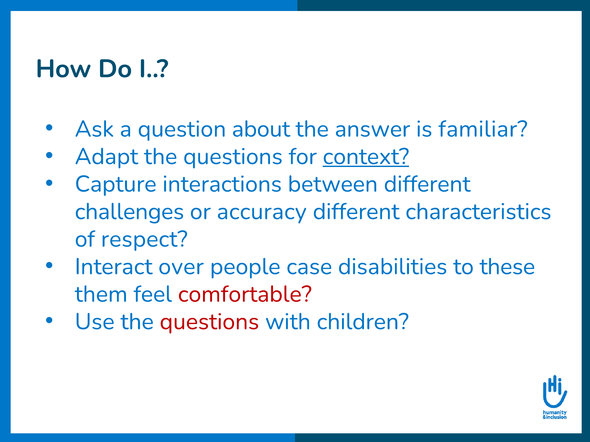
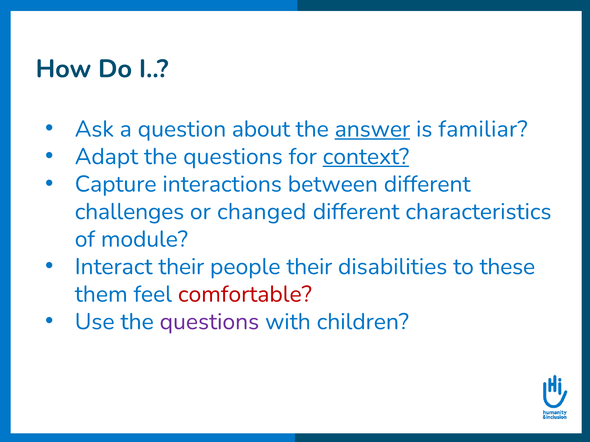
answer underline: none -> present (372, 129)
accuracy: accuracy -> changed (262, 212)
respect: respect -> module (144, 239)
Interact over: over -> their (181, 267)
people case: case -> their (309, 267)
questions colour: red -> purple (209, 322)
